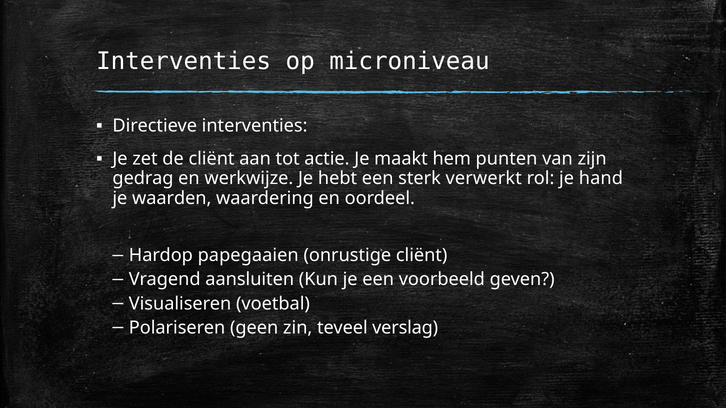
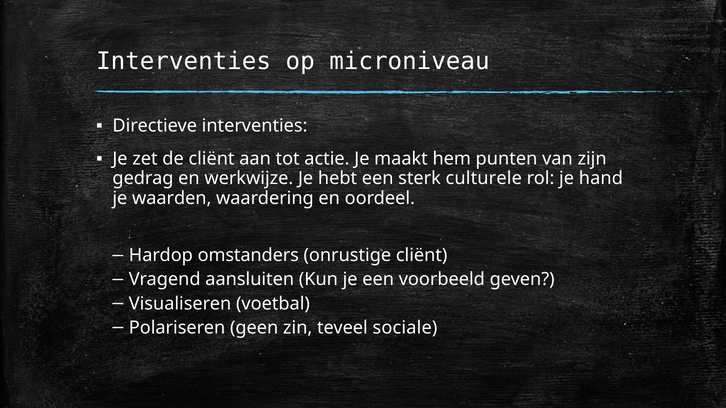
verwerkt: verwerkt -> culturele (484, 179)
papegaaien: papegaaien -> omstanders (248, 256)
verslag: verslag -> sociale (405, 328)
